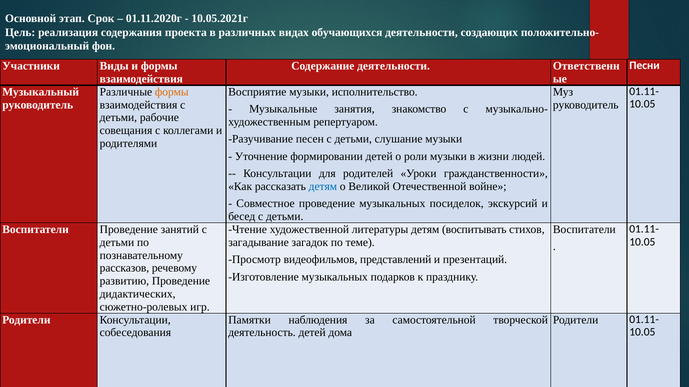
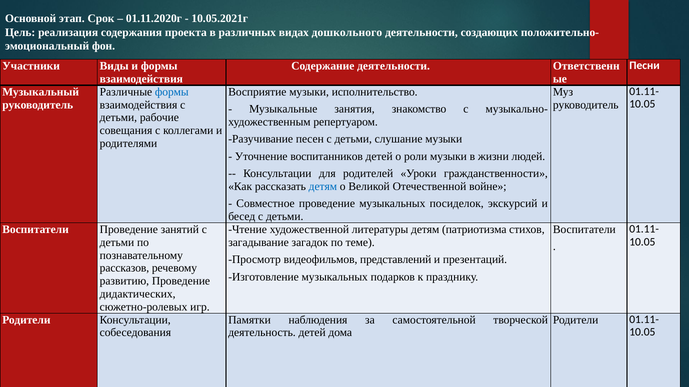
обучающихся: обучающихся -> дошкольного (347, 32)
формы colour: orange -> blue (172, 92)
формировании: формировании -> воспитанников (327, 157)
воспитывать: воспитывать -> патриотизма (474, 230)
